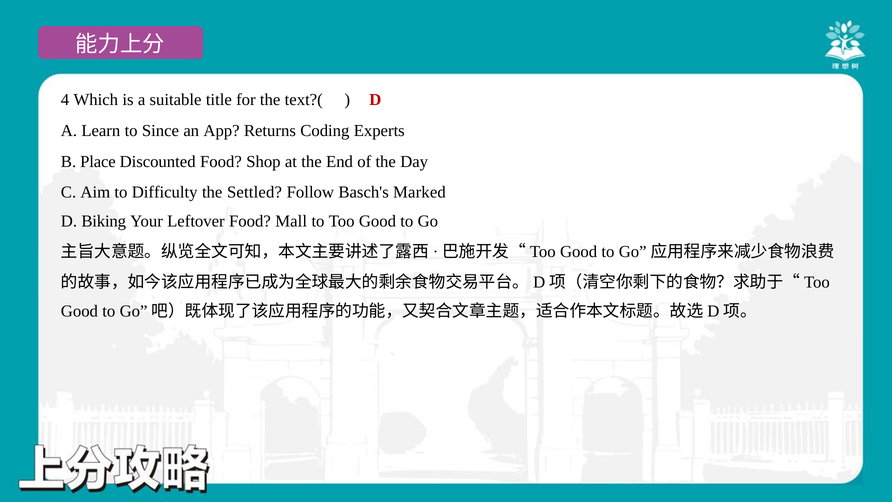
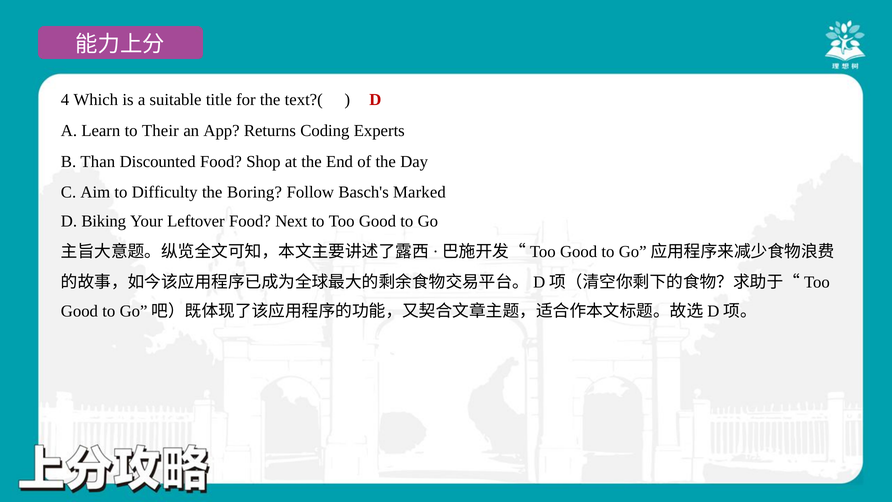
Since: Since -> Their (160, 131)
Place: Place -> Than (98, 162)
Settled: Settled -> Boring (255, 192)
Mall: Mall -> Next (291, 221)
